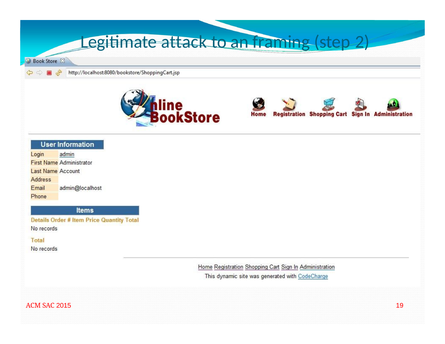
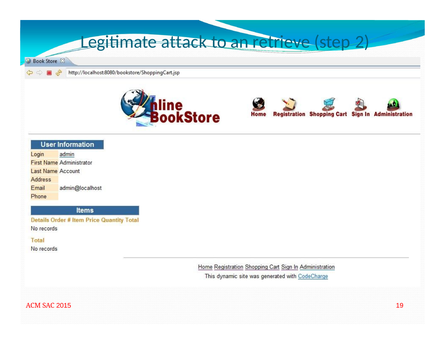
framing: framing -> retrieve (281, 42)
